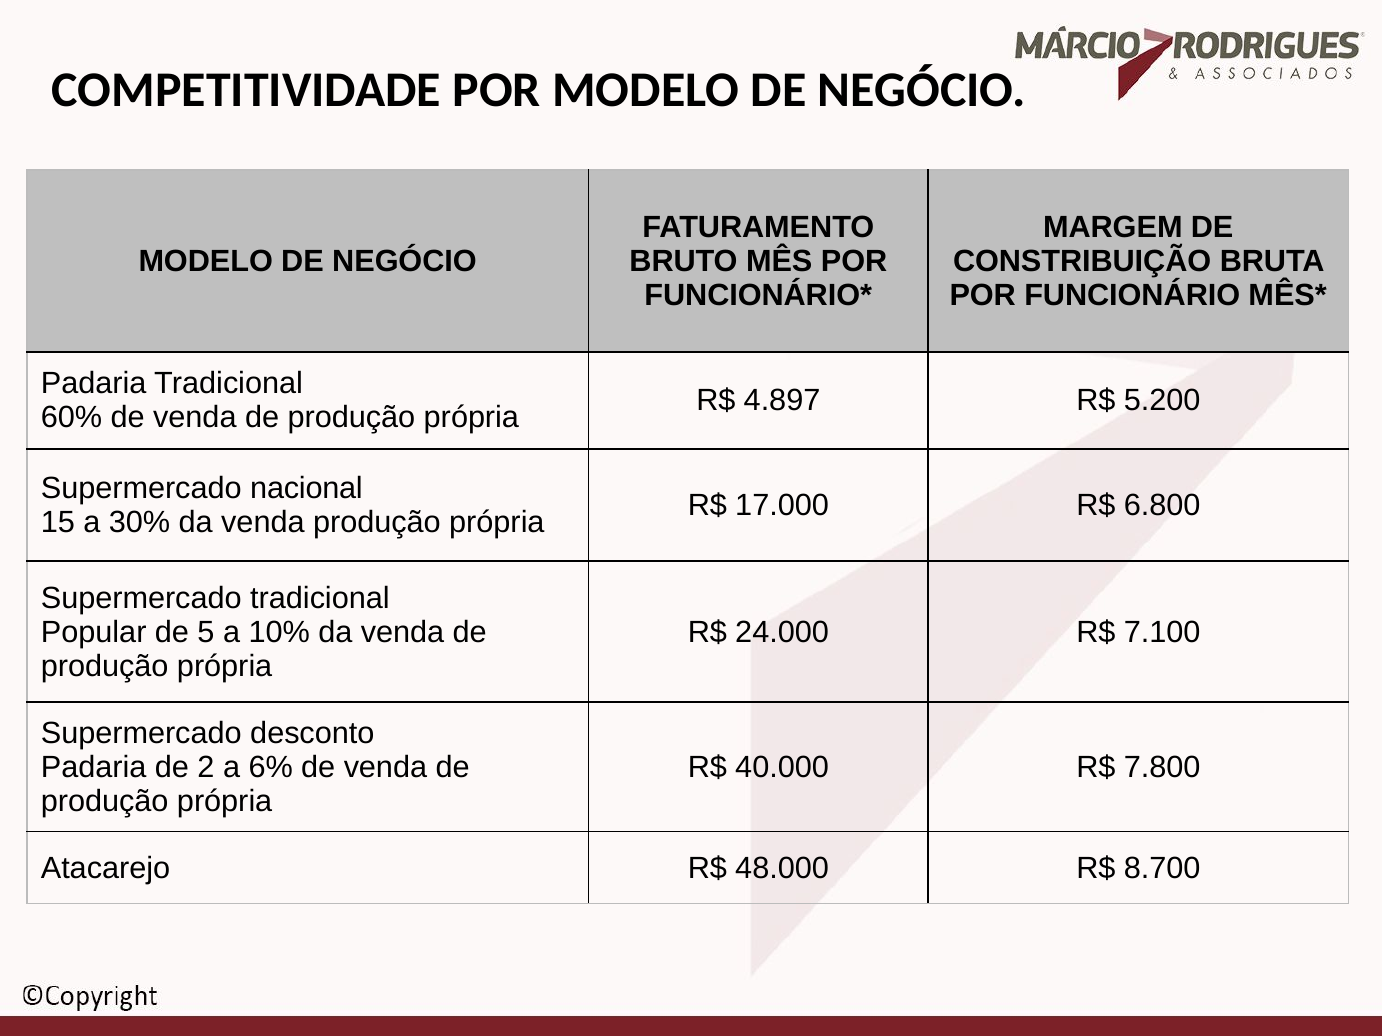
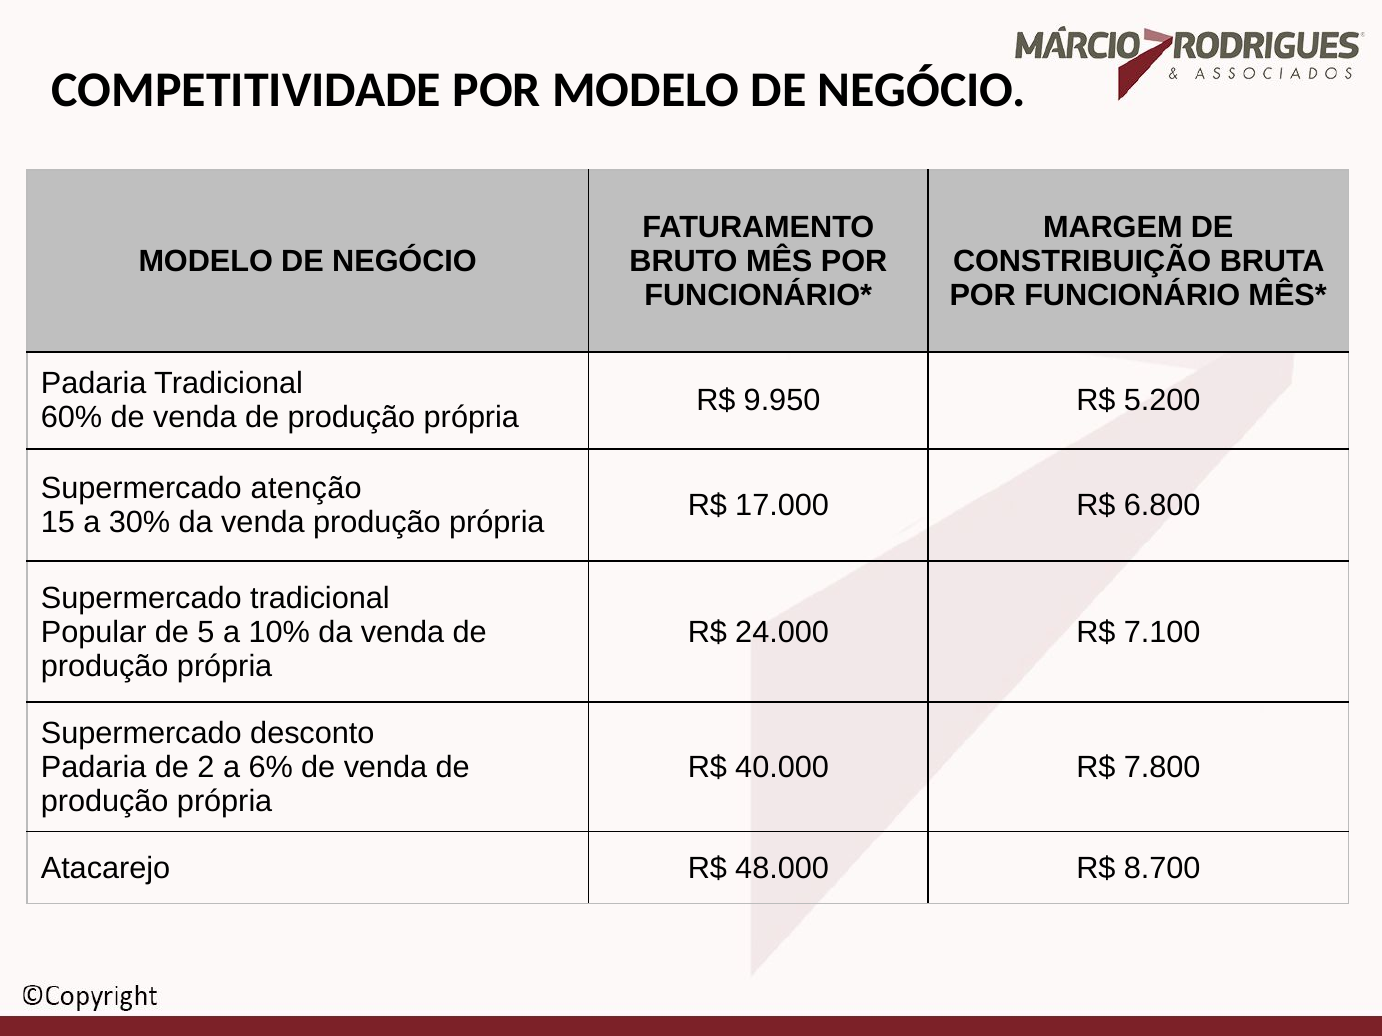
4.897: 4.897 -> 9.950 (782, 401)
nacional: nacional -> atenção (306, 489)
